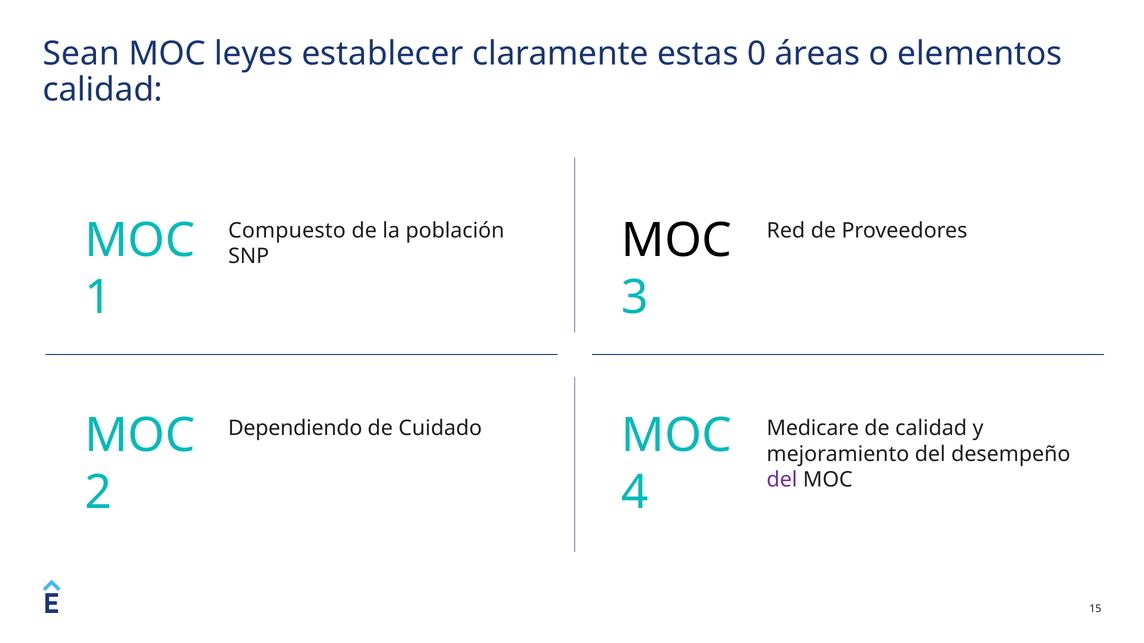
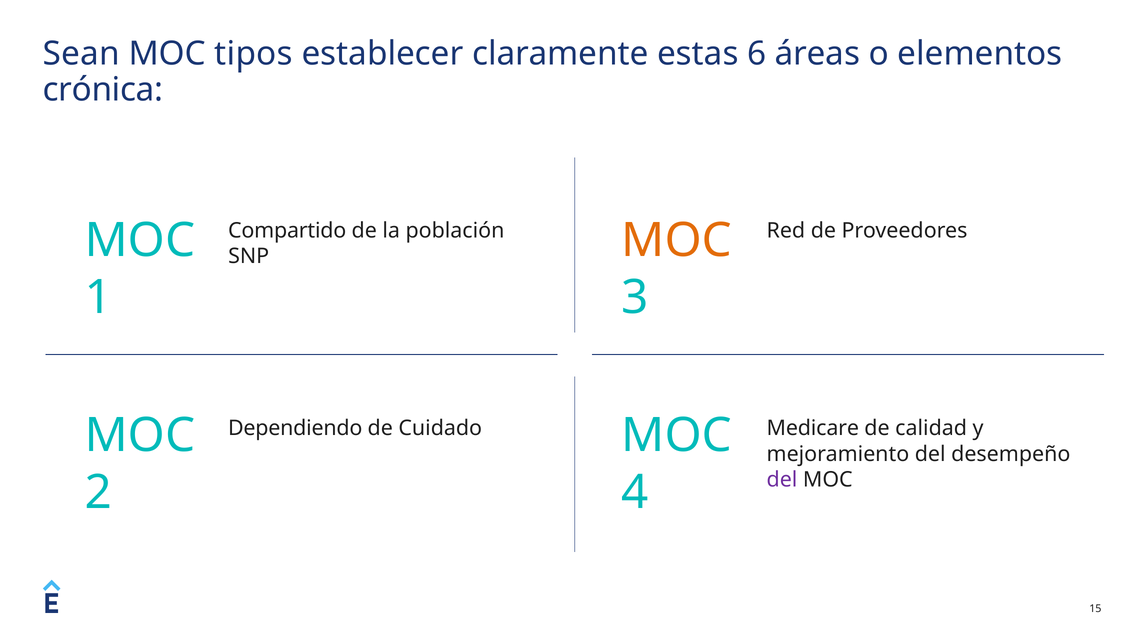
leyes: leyes -> tipos (254, 54)
0: 0 -> 6 (757, 54)
calidad: calidad -> crónica (103, 90)
Compuesto: Compuesto -> Compartido (287, 231)
MOC colour: black -> orange (677, 241)
